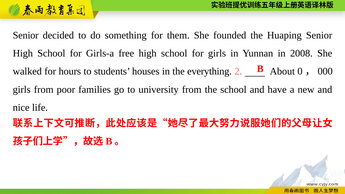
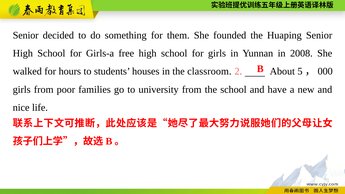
everything: everything -> classroom (209, 71)
0: 0 -> 5 (300, 71)
